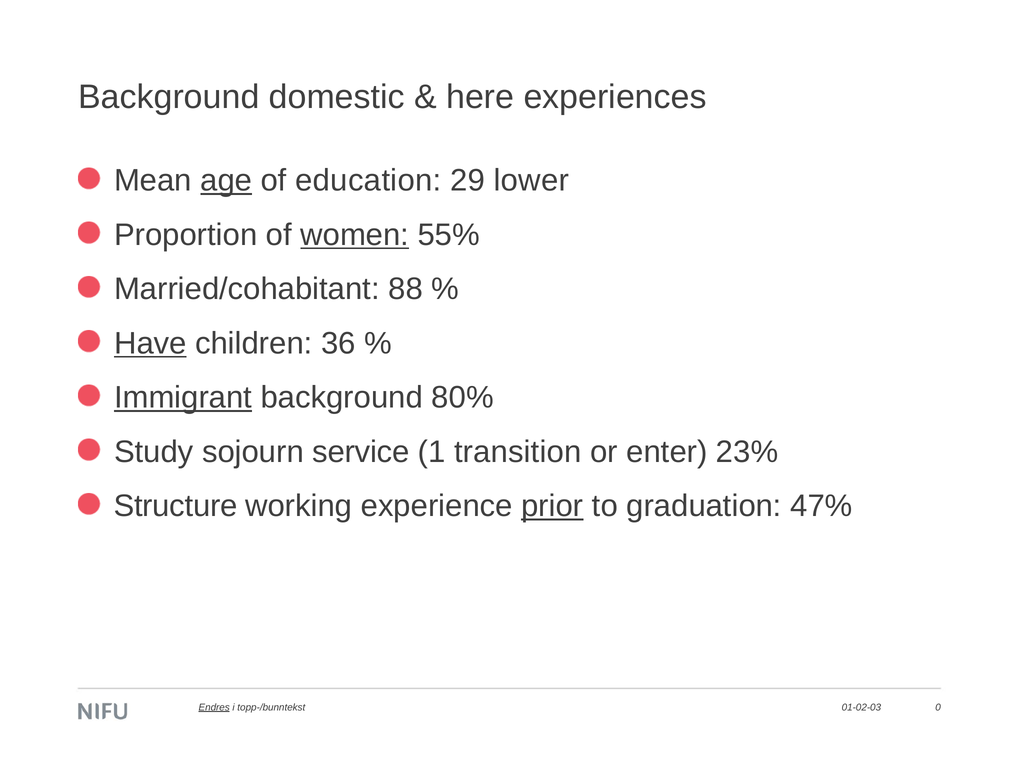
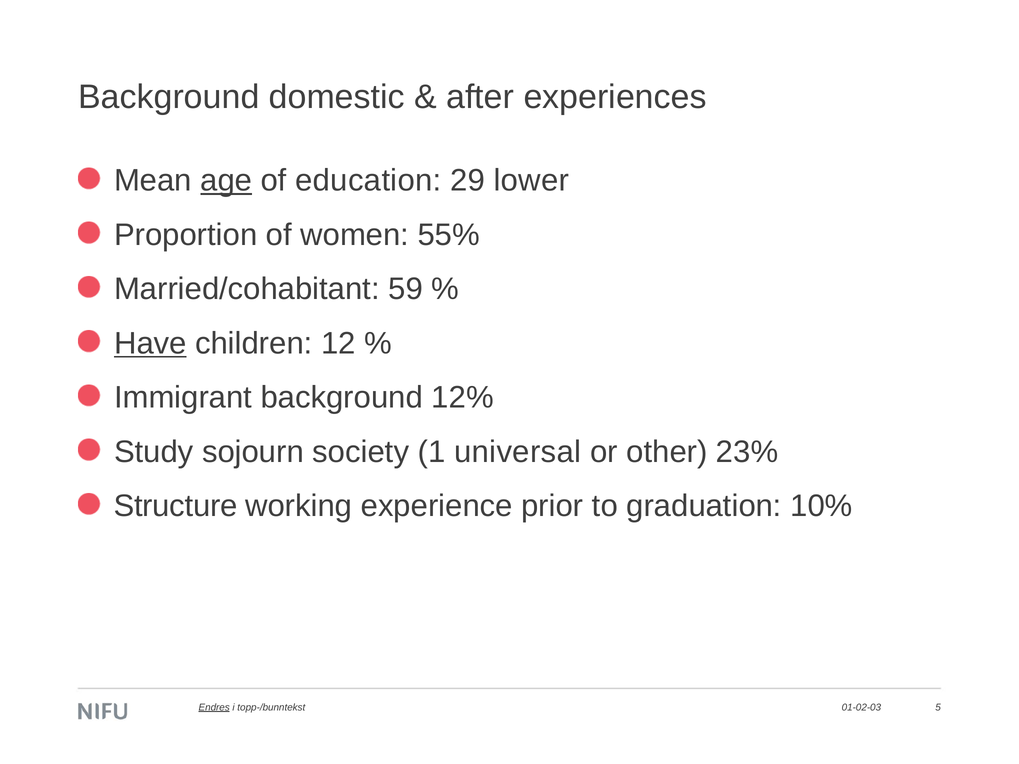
here: here -> after (480, 97)
women underline: present -> none (355, 235)
88: 88 -> 59 (406, 289)
36: 36 -> 12 (338, 344)
Immigrant underline: present -> none (183, 398)
80%: 80% -> 12% (463, 398)
service: service -> society (361, 452)
transition: transition -> universal (518, 452)
enter: enter -> other (667, 452)
prior underline: present -> none (552, 506)
47%: 47% -> 10% (821, 506)
0: 0 -> 5 (938, 707)
